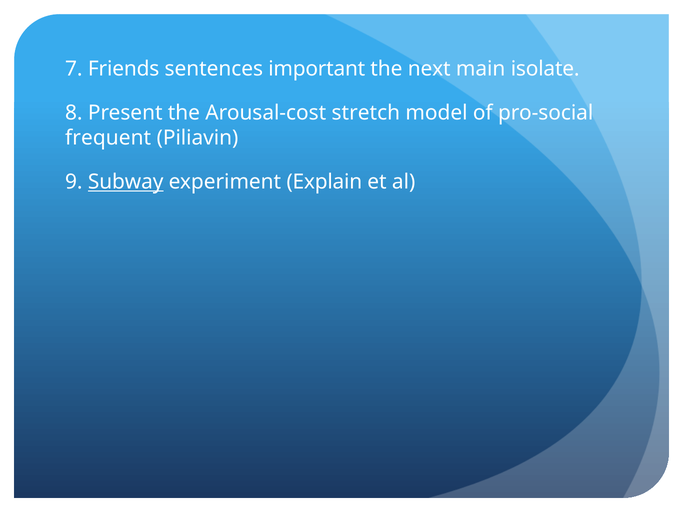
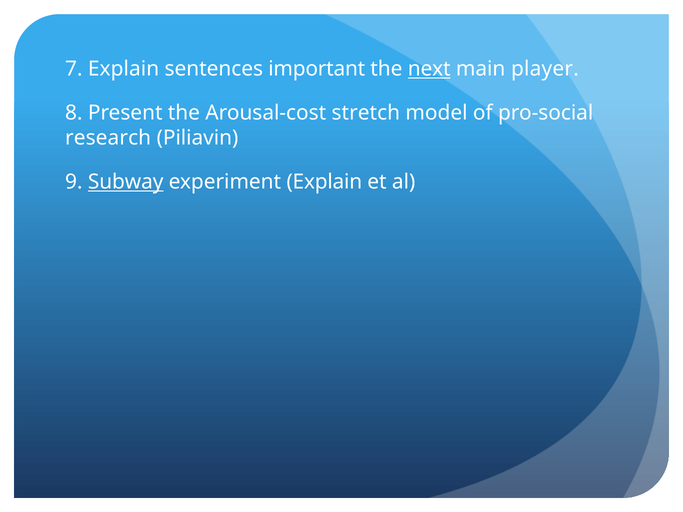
7 Friends: Friends -> Explain (124, 69)
next underline: none -> present (429, 69)
isolate: isolate -> player (545, 69)
frequent: frequent -> research (108, 138)
